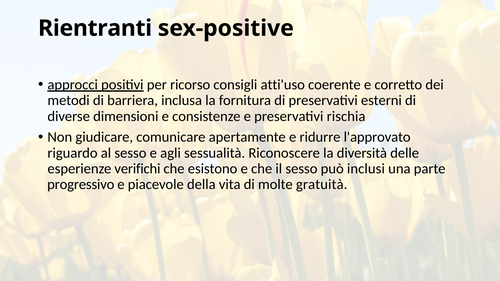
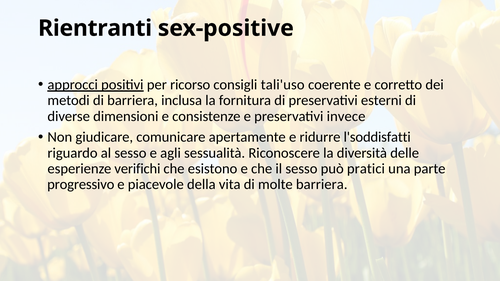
atti'uso: atti'uso -> tali'uso (283, 85)
rischia: rischia -> invece (346, 116)
l'approvato: l'approvato -> l'soddisfatti (377, 137)
inclusi: inclusi -> pratici (366, 169)
molte gratuità: gratuità -> barriera (322, 185)
